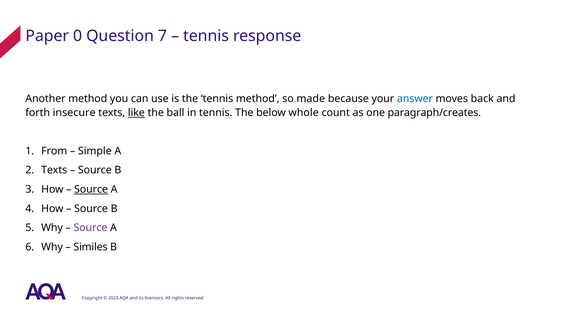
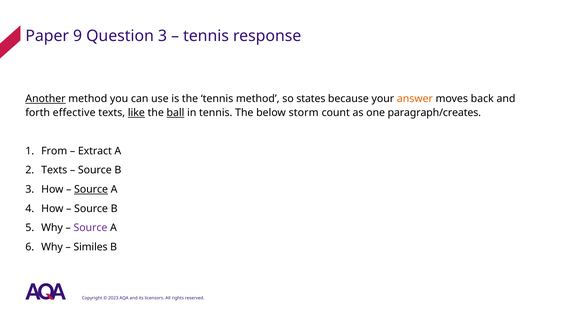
0: 0 -> 9 (78, 36)
Question 7: 7 -> 3 (163, 36)
Another underline: none -> present (45, 99)
made: made -> states (311, 99)
answer colour: blue -> orange (415, 99)
insecure: insecure -> effective (74, 113)
ball underline: none -> present (175, 113)
whole: whole -> storm (304, 113)
Simple: Simple -> Extract (95, 151)
